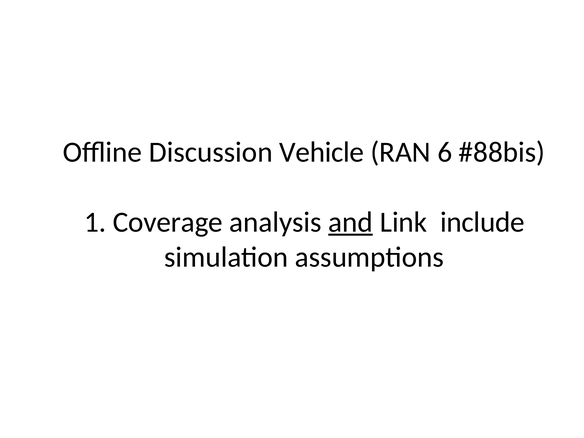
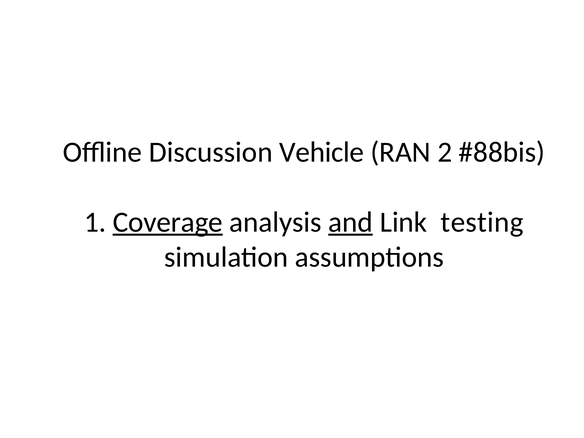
6: 6 -> 2 (445, 152)
Coverage underline: none -> present (168, 222)
include: include -> testing (482, 222)
